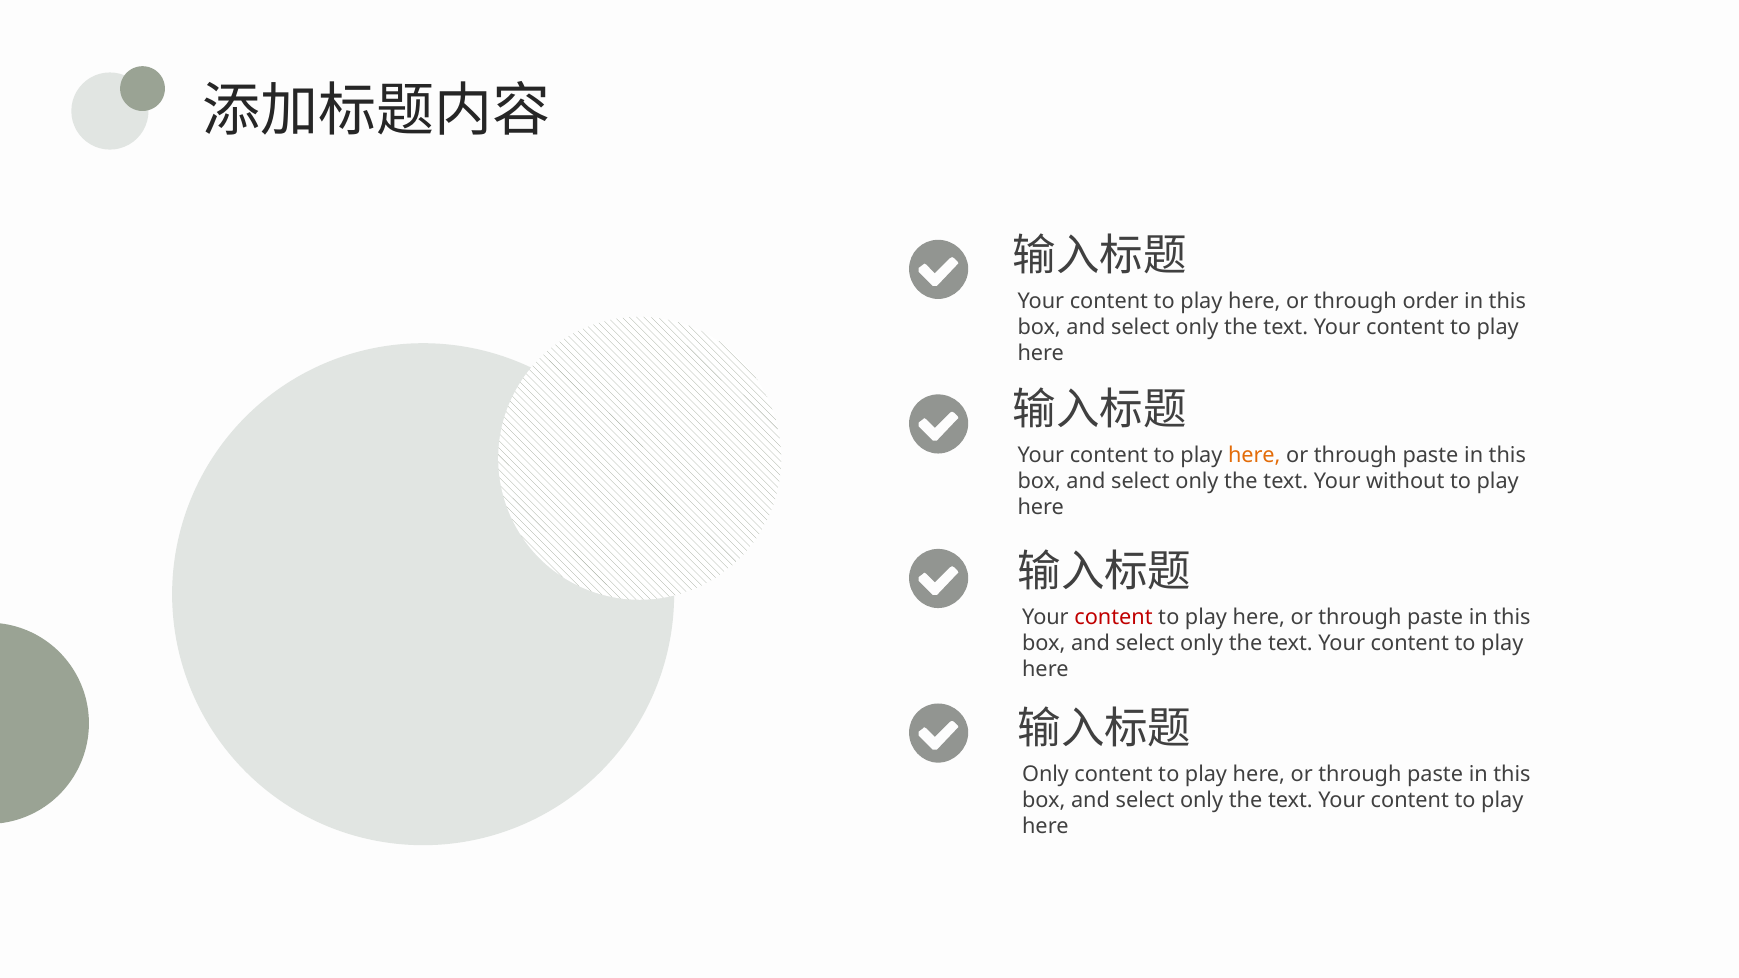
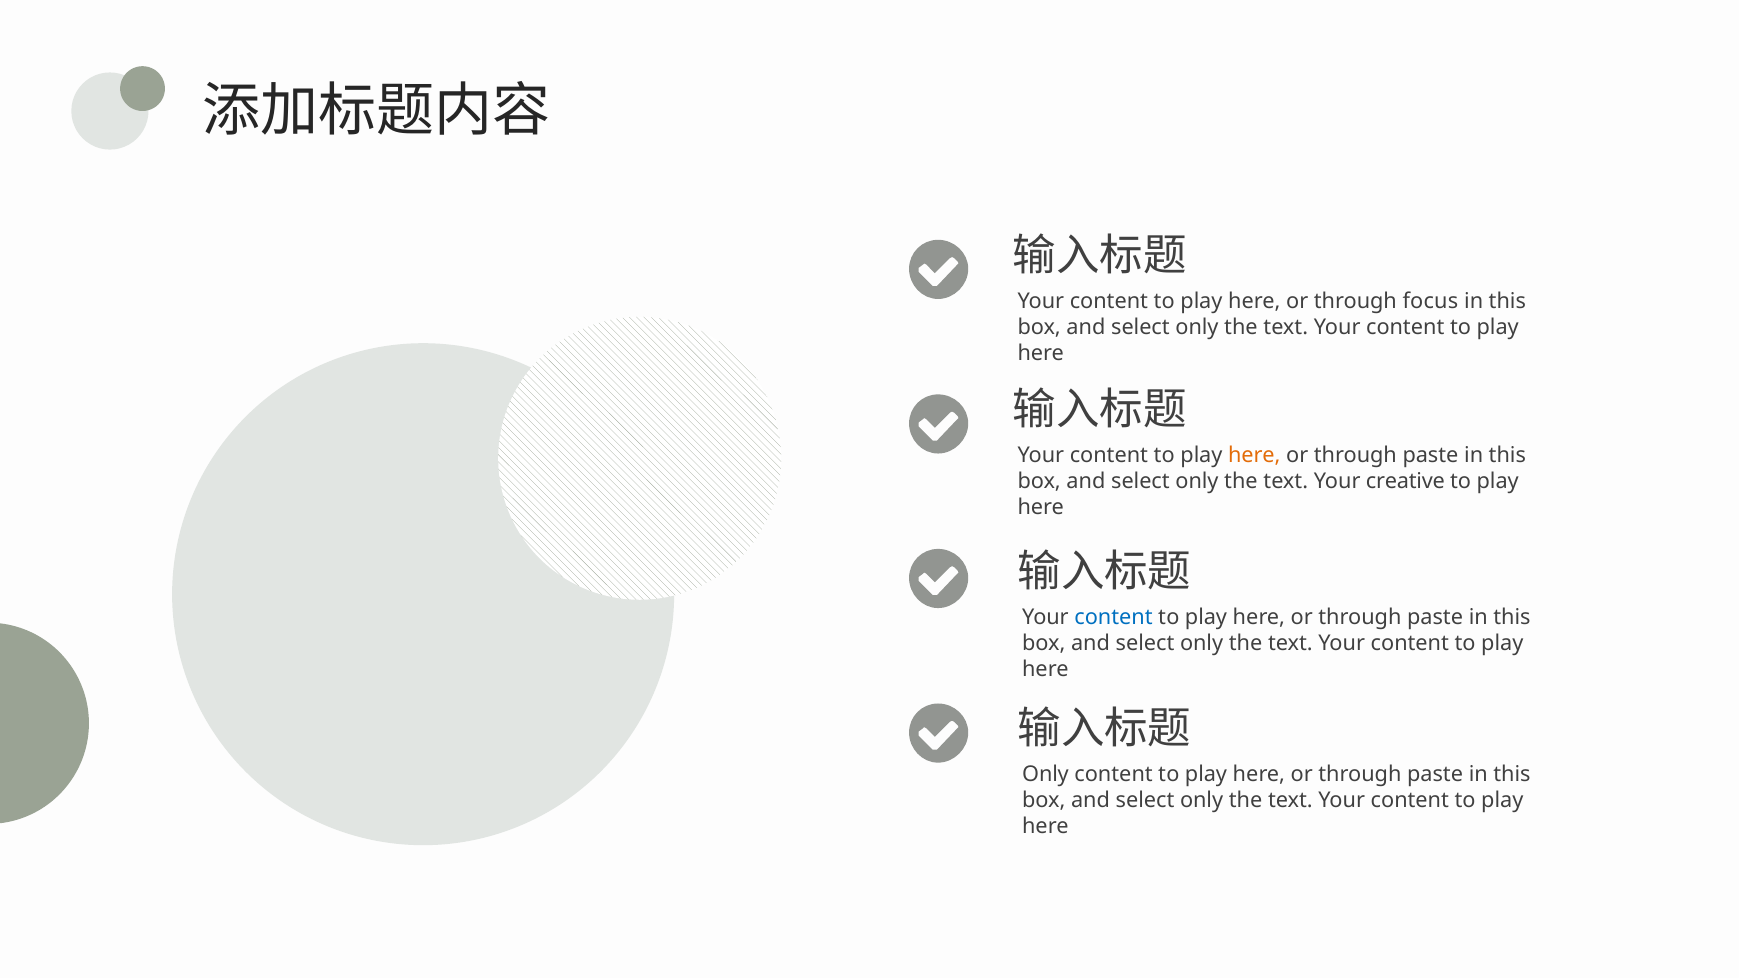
order: order -> focus (1430, 301)
without: without -> creative (1405, 482)
content colour: red -> blue (1114, 617)
